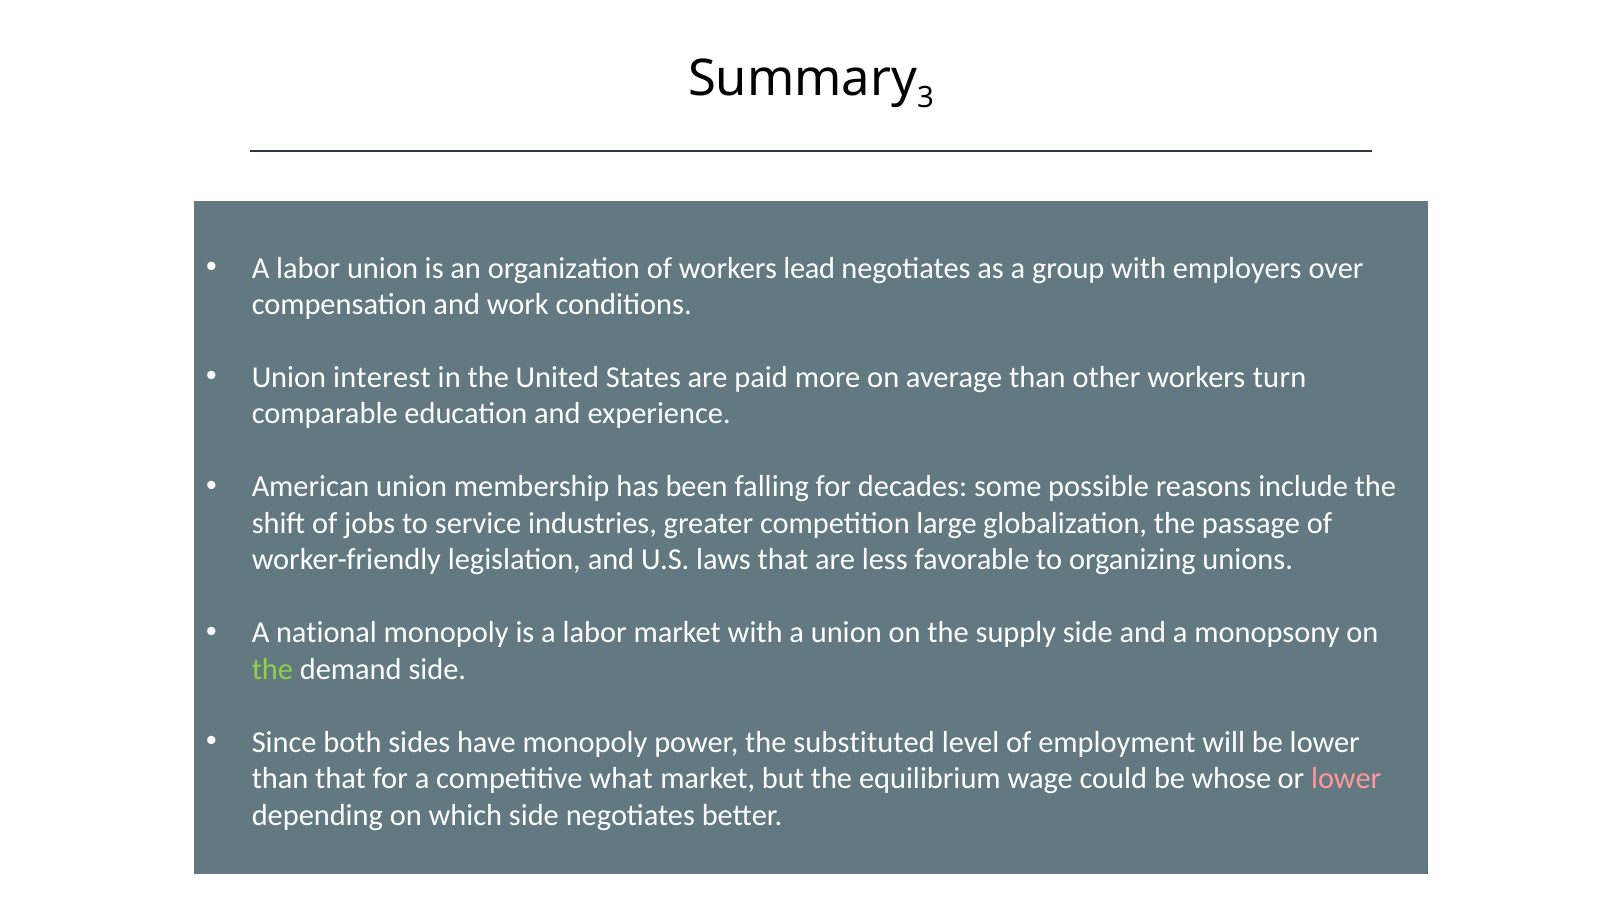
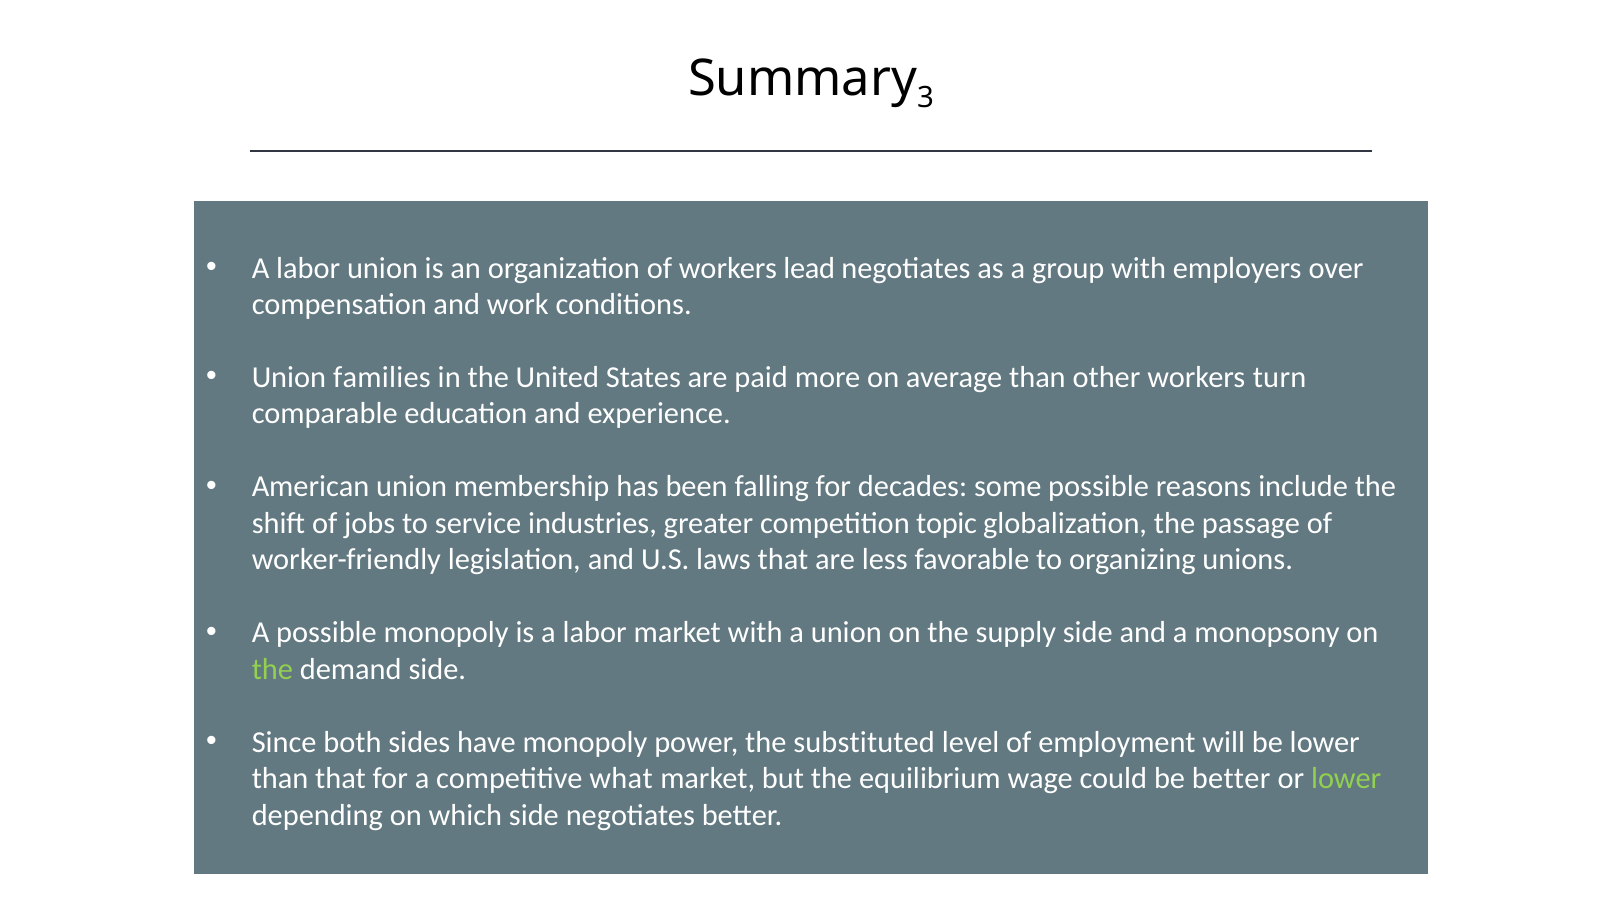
interest: interest -> families (382, 378)
large: large -> topic (947, 524)
A national: national -> possible (326, 633)
be whose: whose -> better (1231, 779)
lower colour: pink -> light green (1346, 779)
